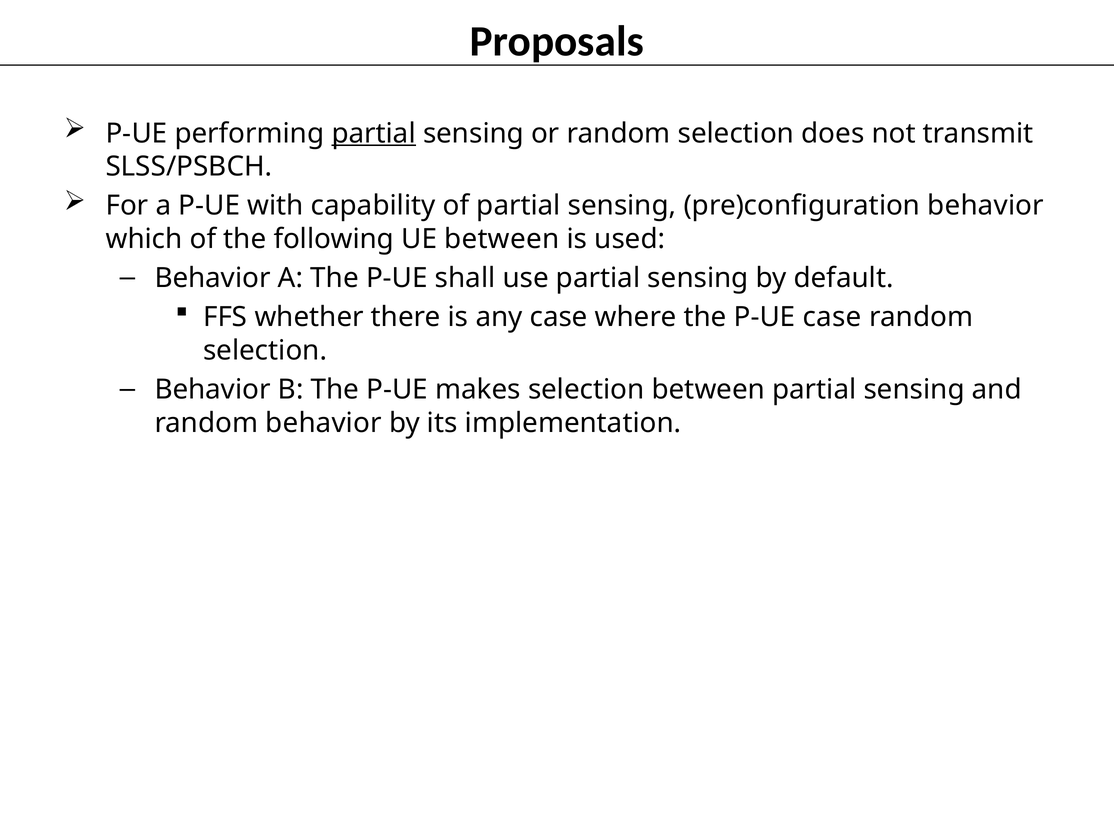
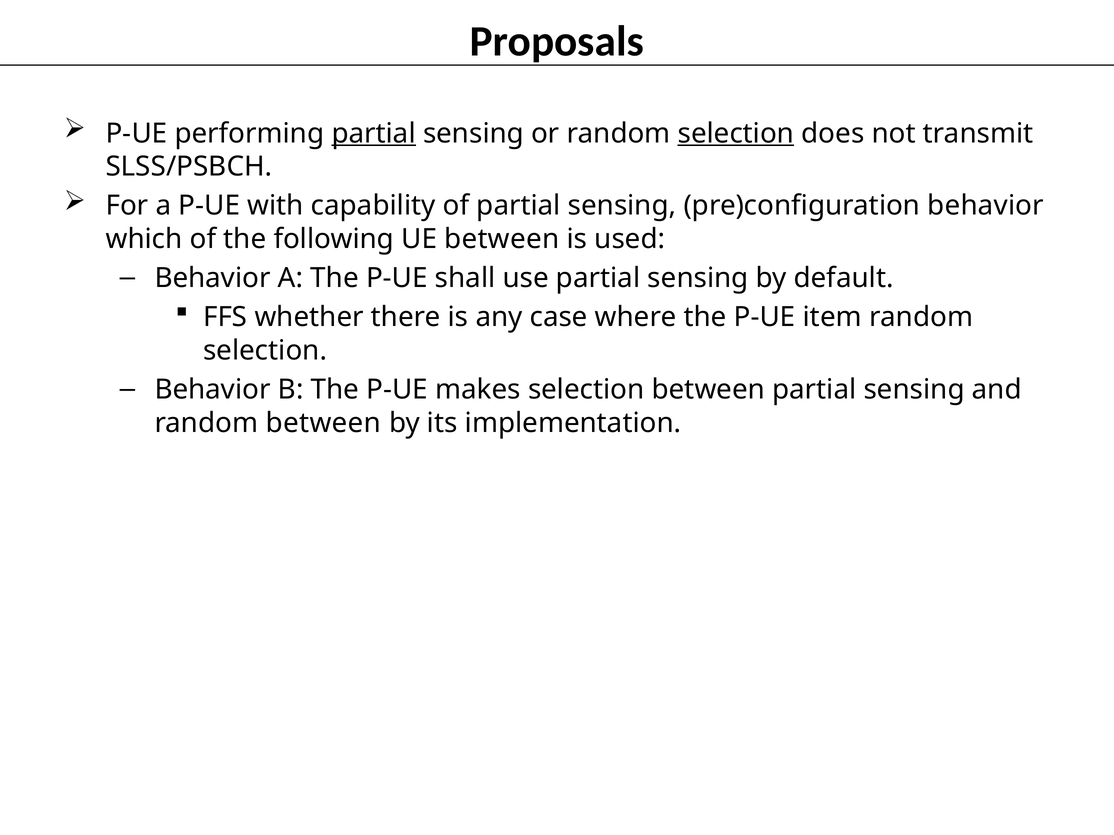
selection underline: none -> present (736, 133)
P-UE case: case -> item (832, 317)
random behavior: behavior -> between (323, 423)
